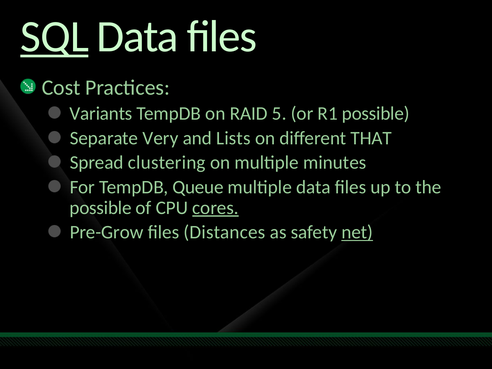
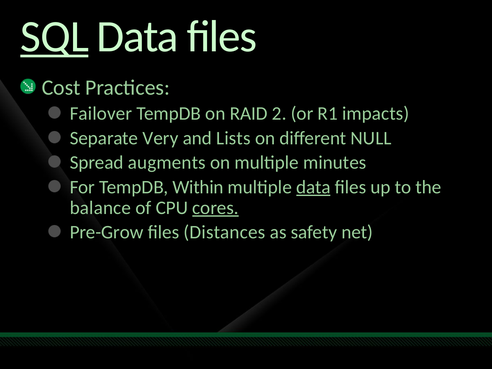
Variants: Variants -> Failover (101, 114)
5: 5 -> 2 (279, 114)
R1 possible: possible -> impacts (376, 114)
THAT: THAT -> NULL (371, 138)
clustering: clustering -> augments (167, 163)
Queue: Queue -> Within (198, 187)
data underline: none -> present (313, 187)
possible: possible -> balance (100, 208)
net underline: present -> none (357, 232)
